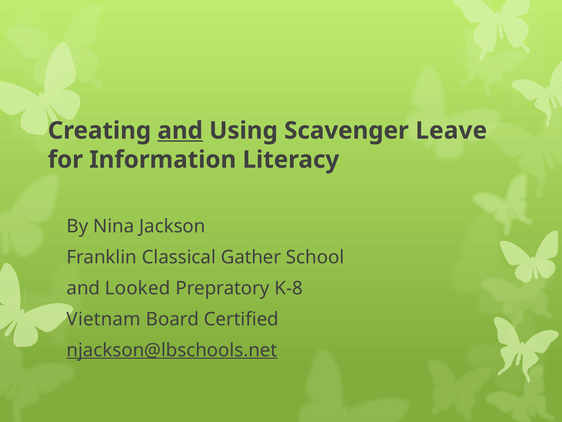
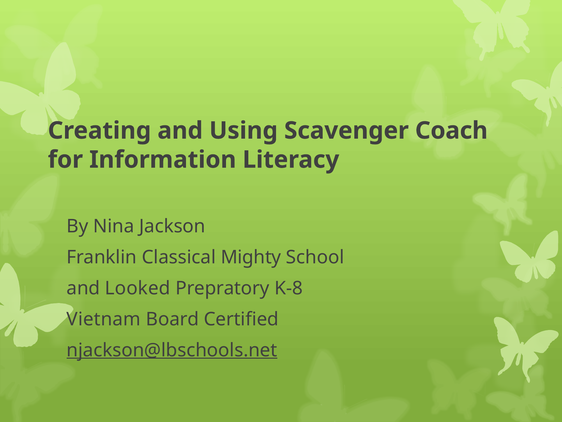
and underline: present -> none (180, 130)
Leave: Leave -> Coach (451, 130)
Gather: Gather -> Mighty (251, 257)
